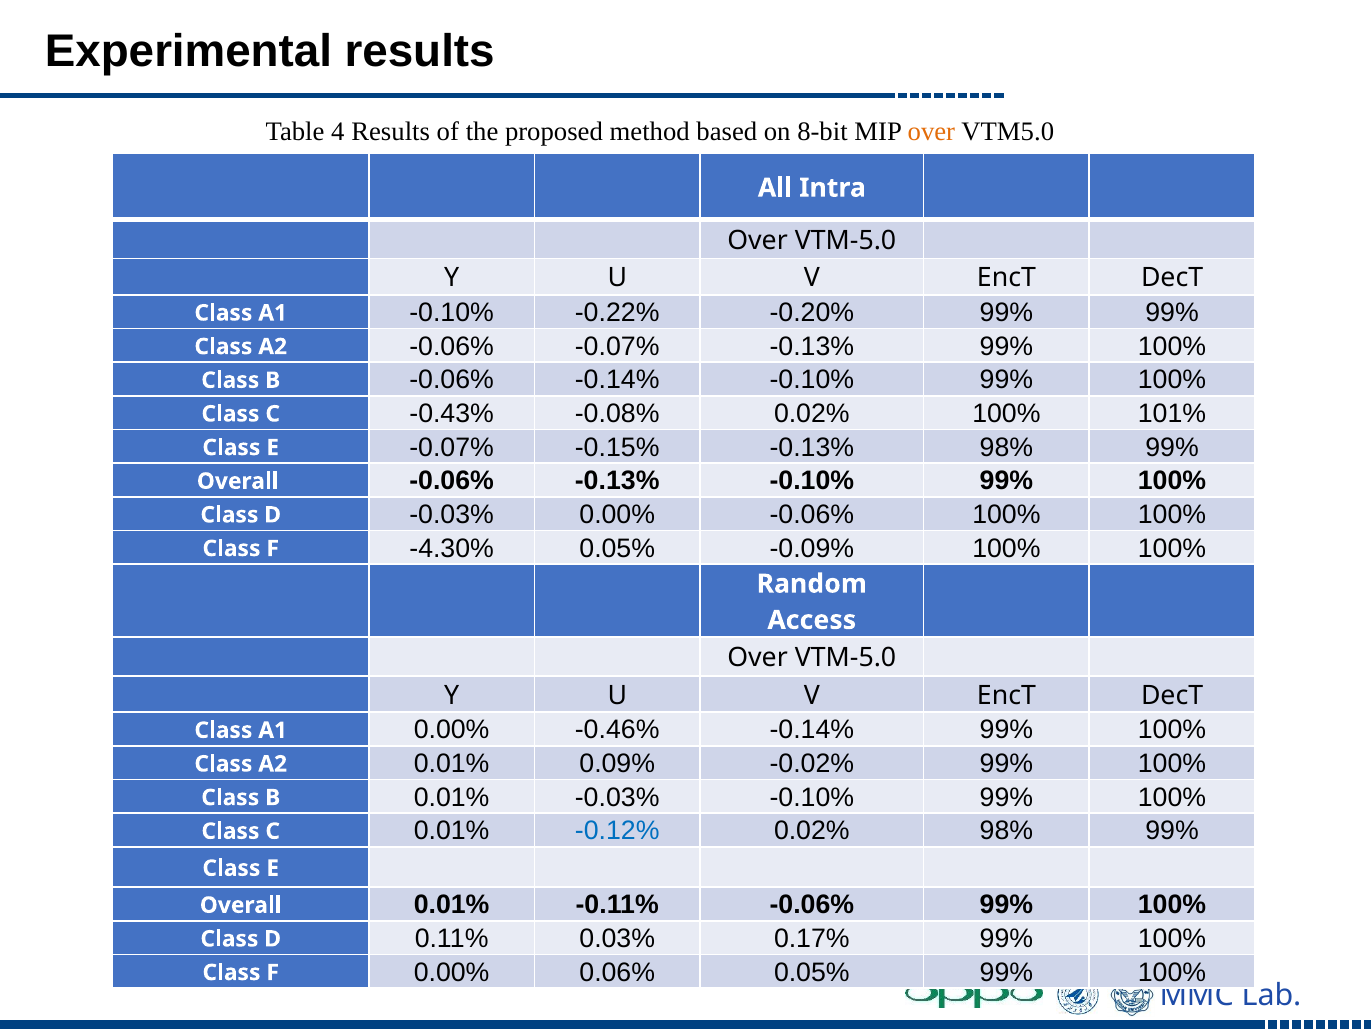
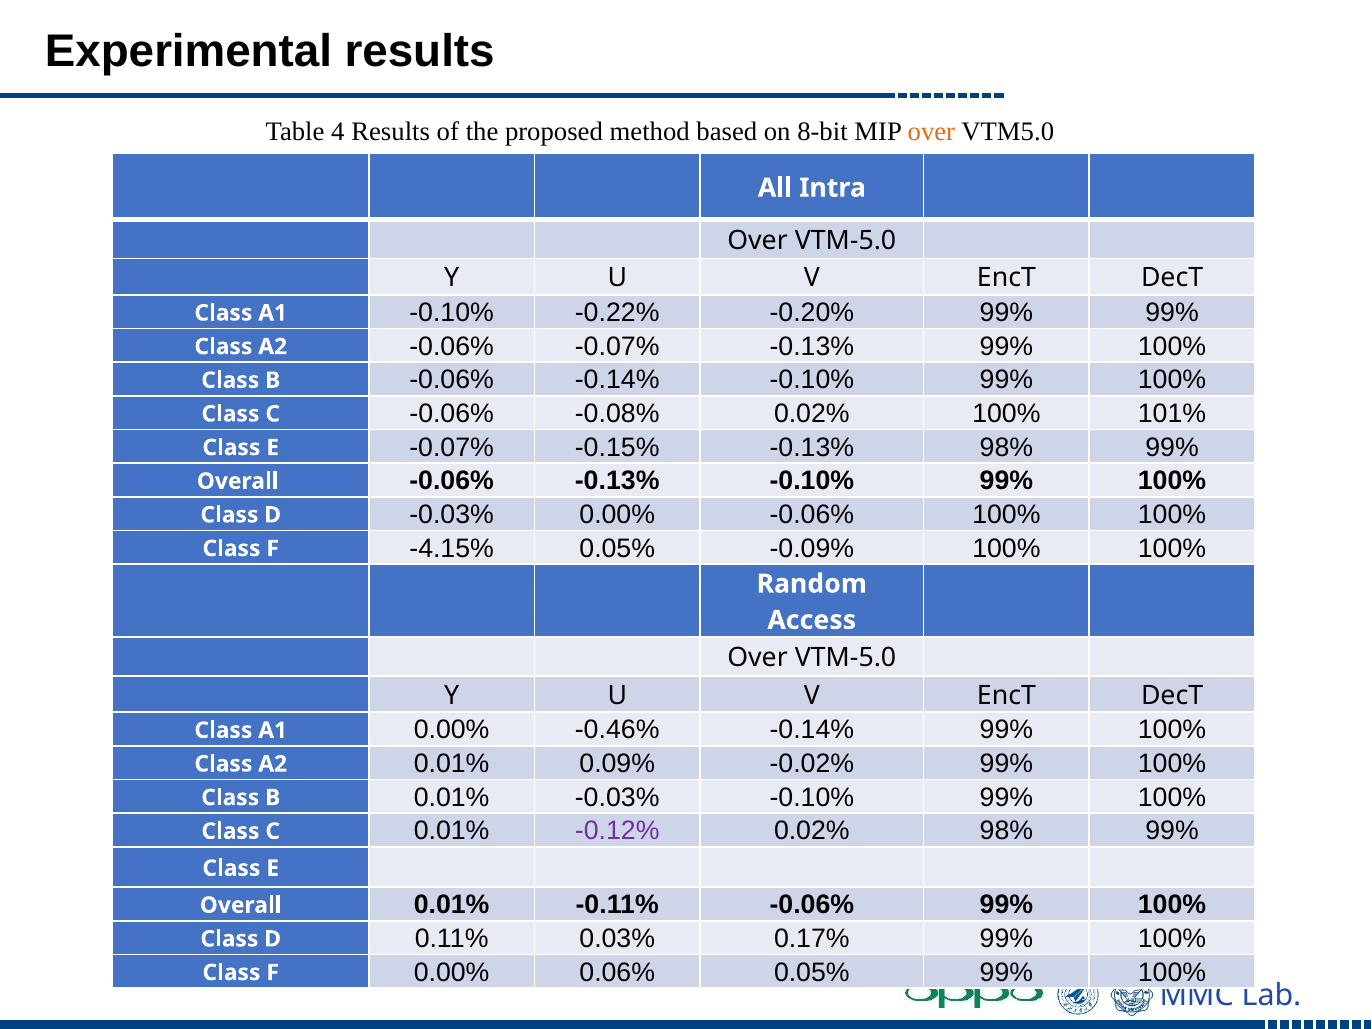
-0.43%: -0.43% -> -0.06% (452, 414)
-4.30%: -4.30% -> -4.15% (452, 548)
-0.12% colour: blue -> purple (617, 831)
